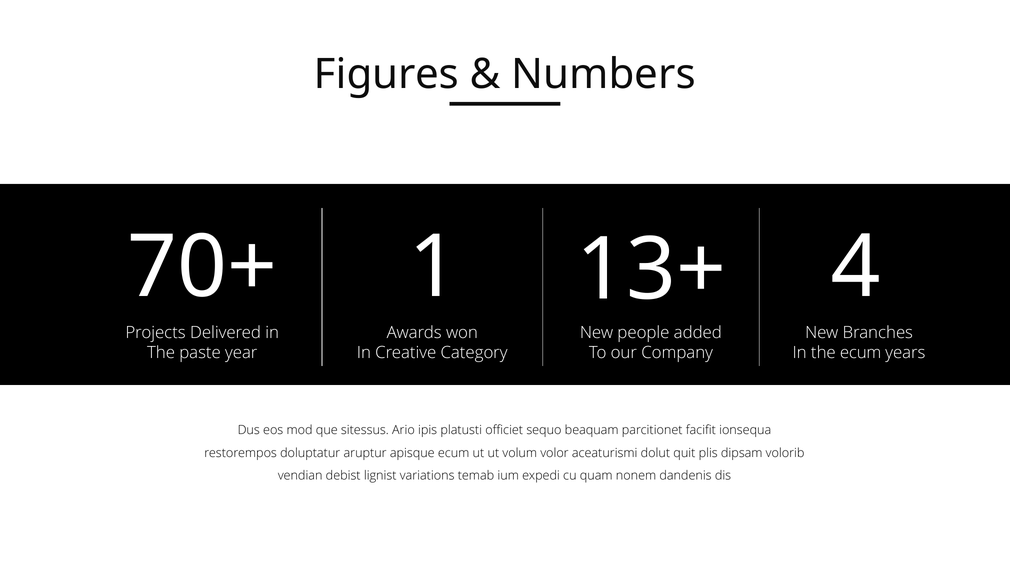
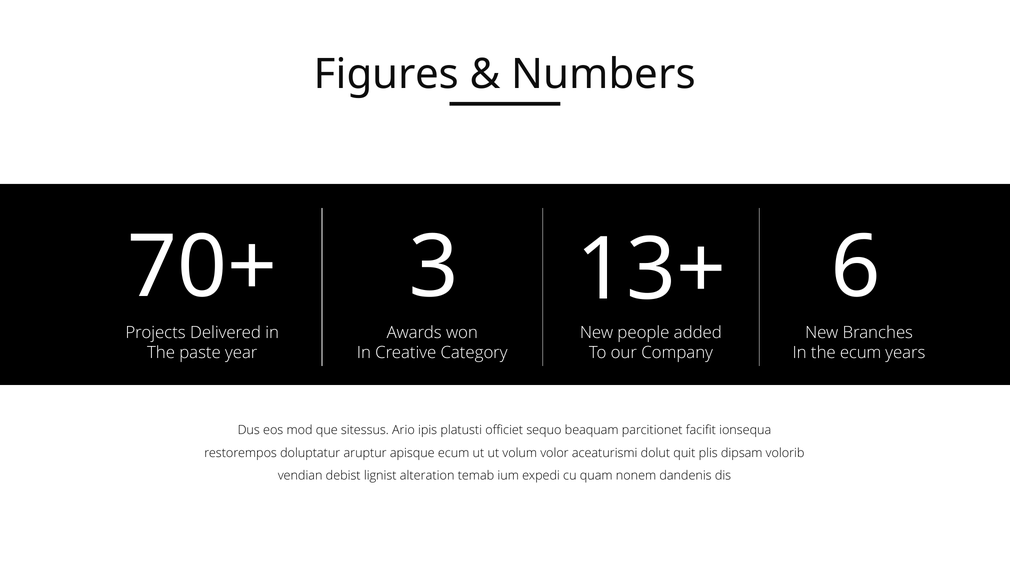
1: 1 -> 3 (434, 268)
4: 4 -> 6 (856, 268)
variations: variations -> alteration (427, 476)
